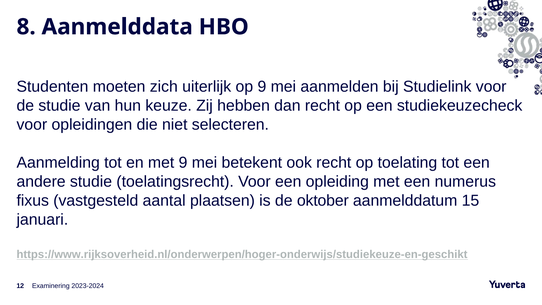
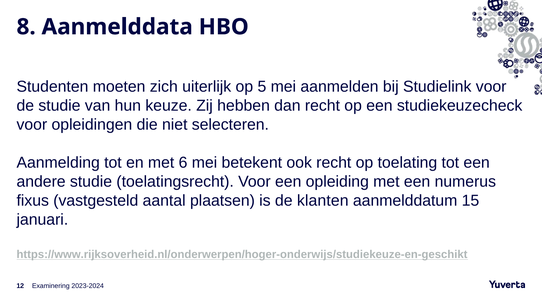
op 9: 9 -> 5 (262, 87)
met 9: 9 -> 6 (183, 163)
oktober: oktober -> klanten (323, 200)
